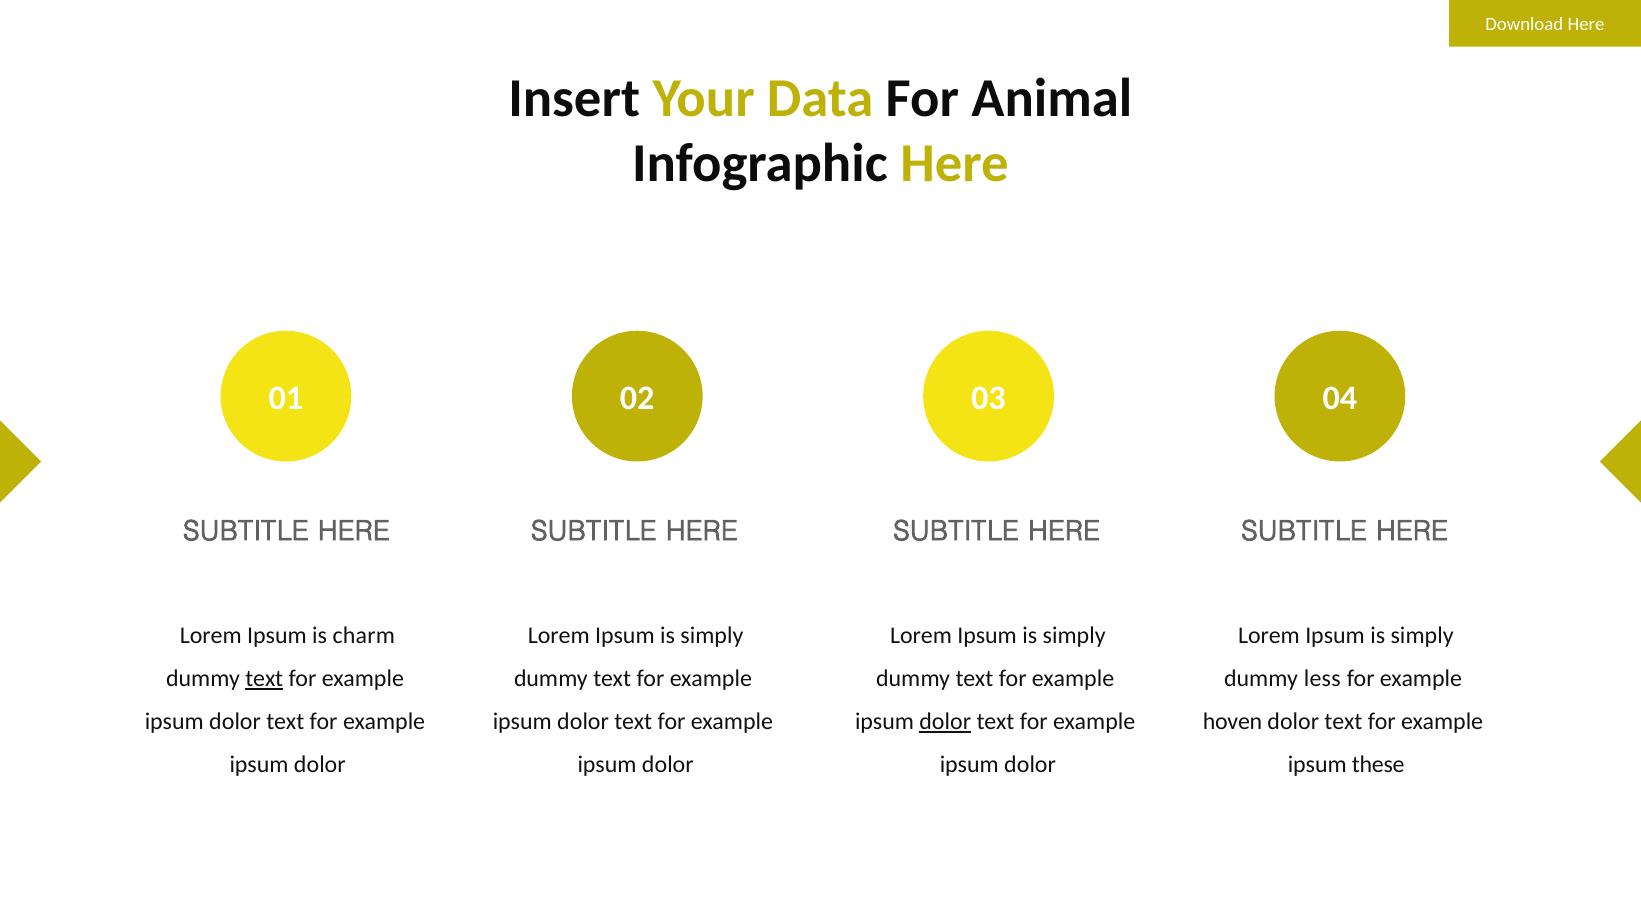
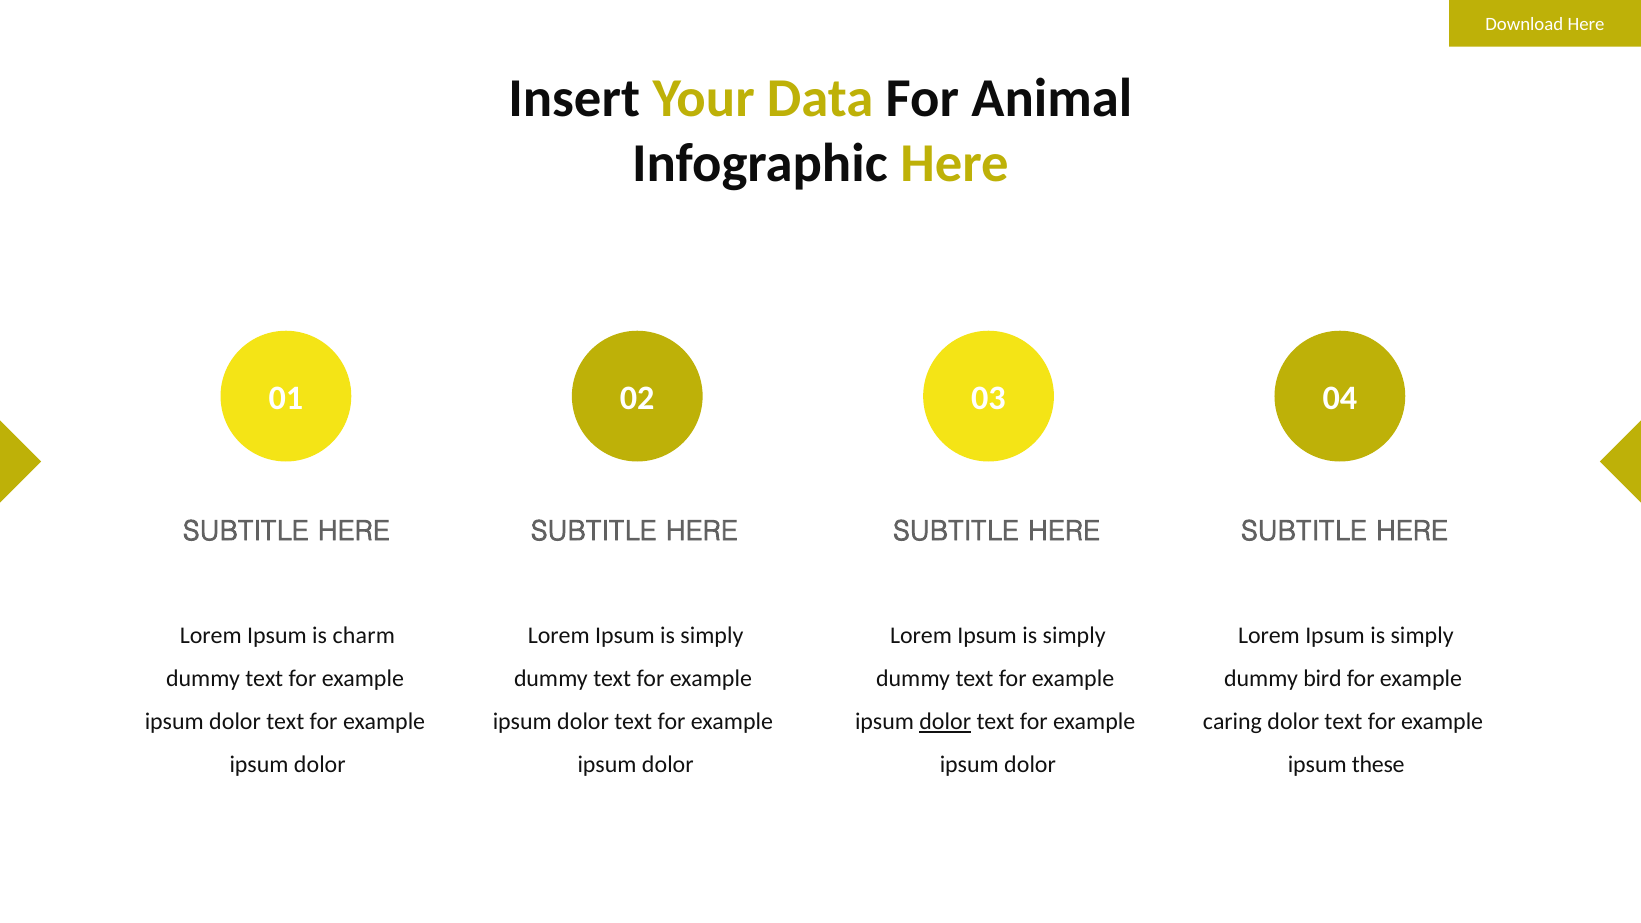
text underline: present -> none (264, 679)
less: less -> bird (1323, 679)
hoven: hoven -> caring (1232, 722)
